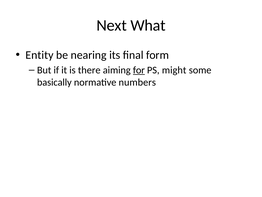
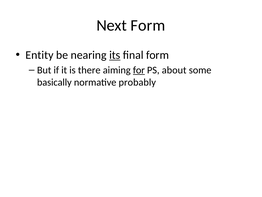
Next What: What -> Form (148, 25)
its underline: none -> present (115, 55)
might: might -> about (174, 70)
numbers: numbers -> probably (137, 82)
